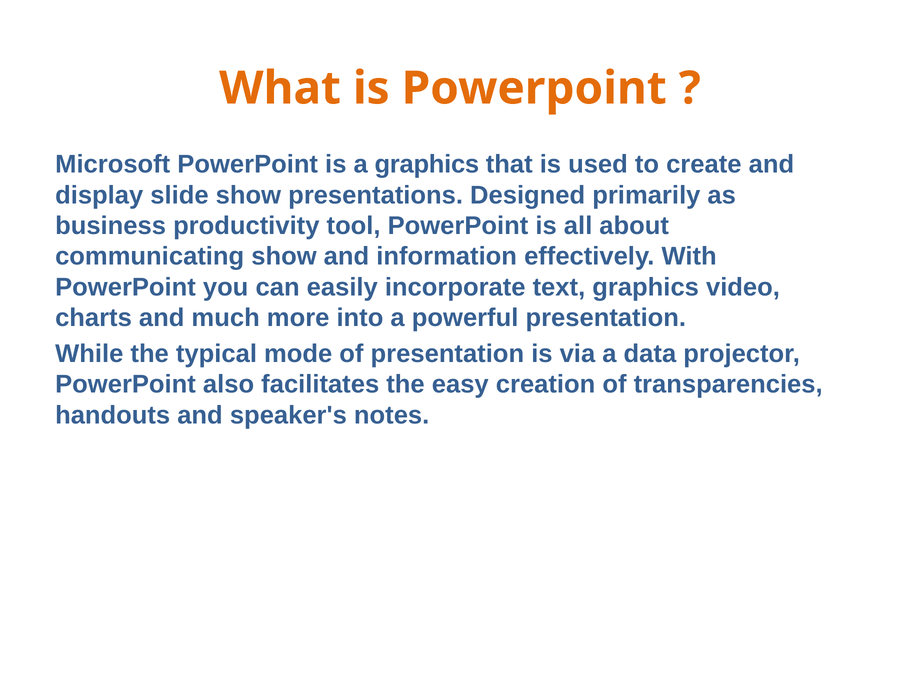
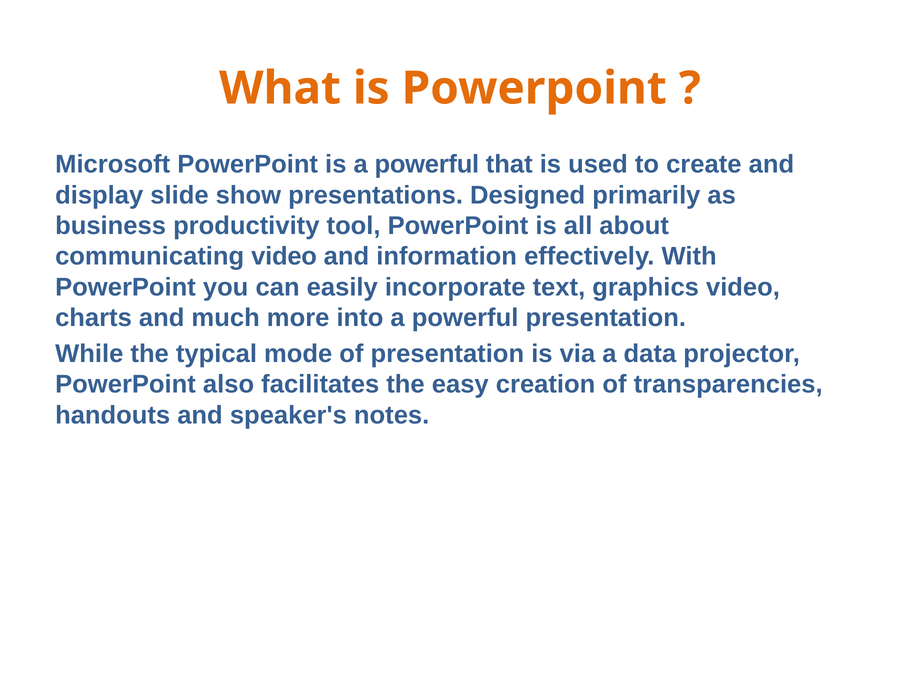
is a graphics: graphics -> powerful (427, 164)
communicating show: show -> video (284, 257)
